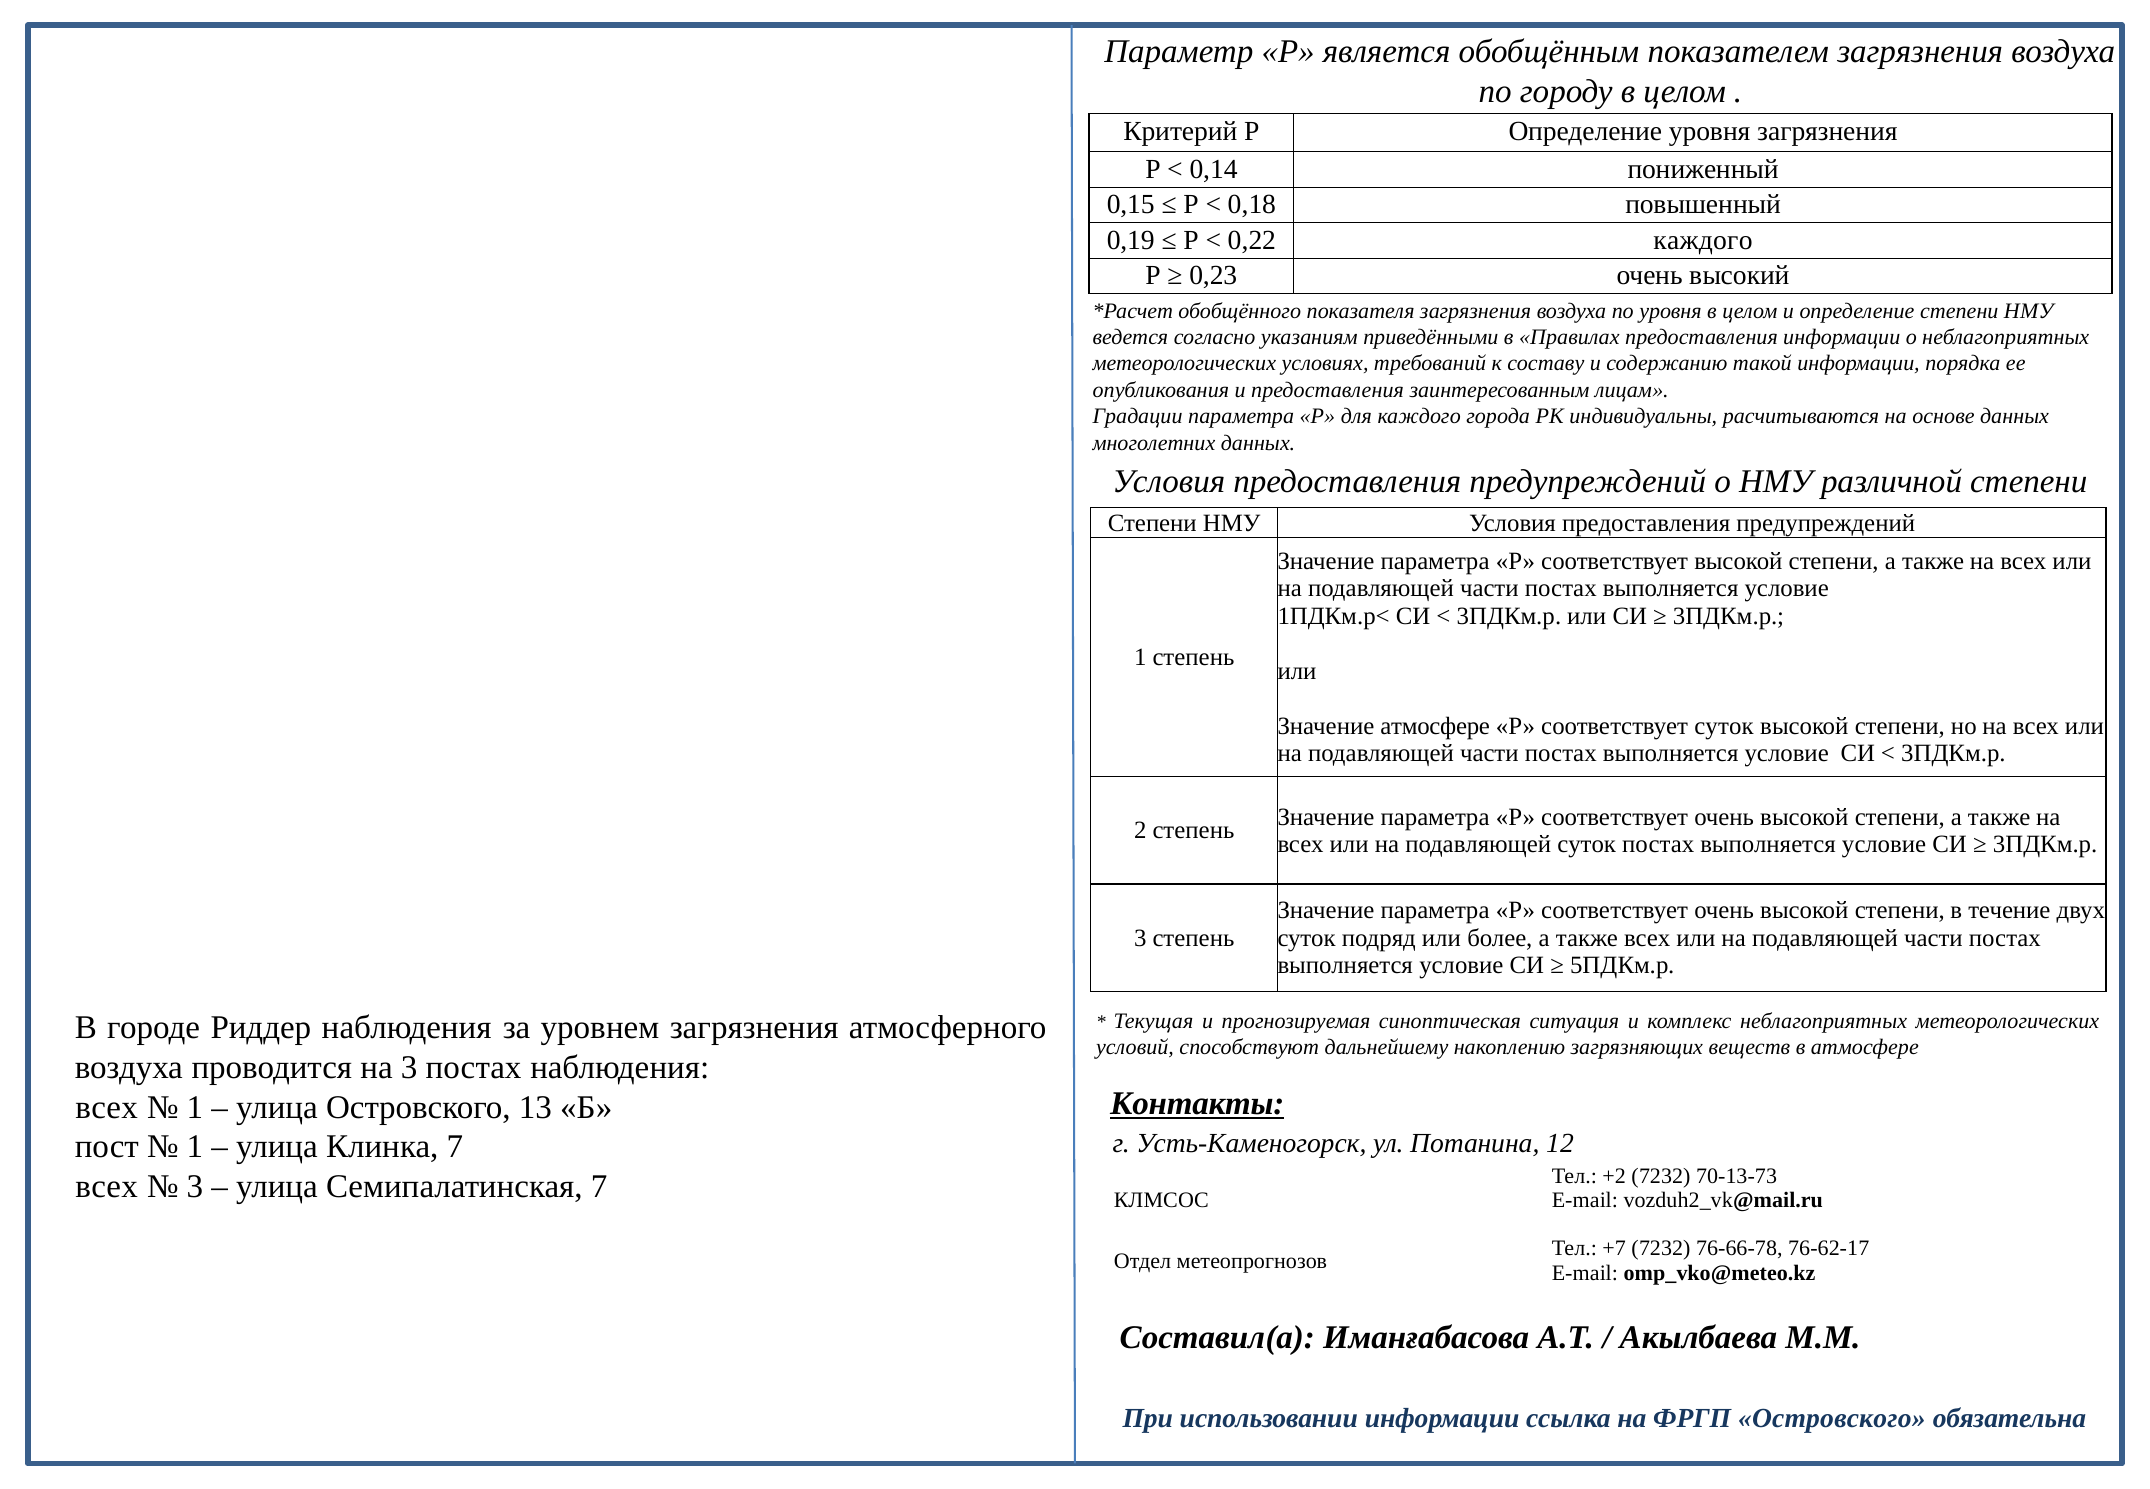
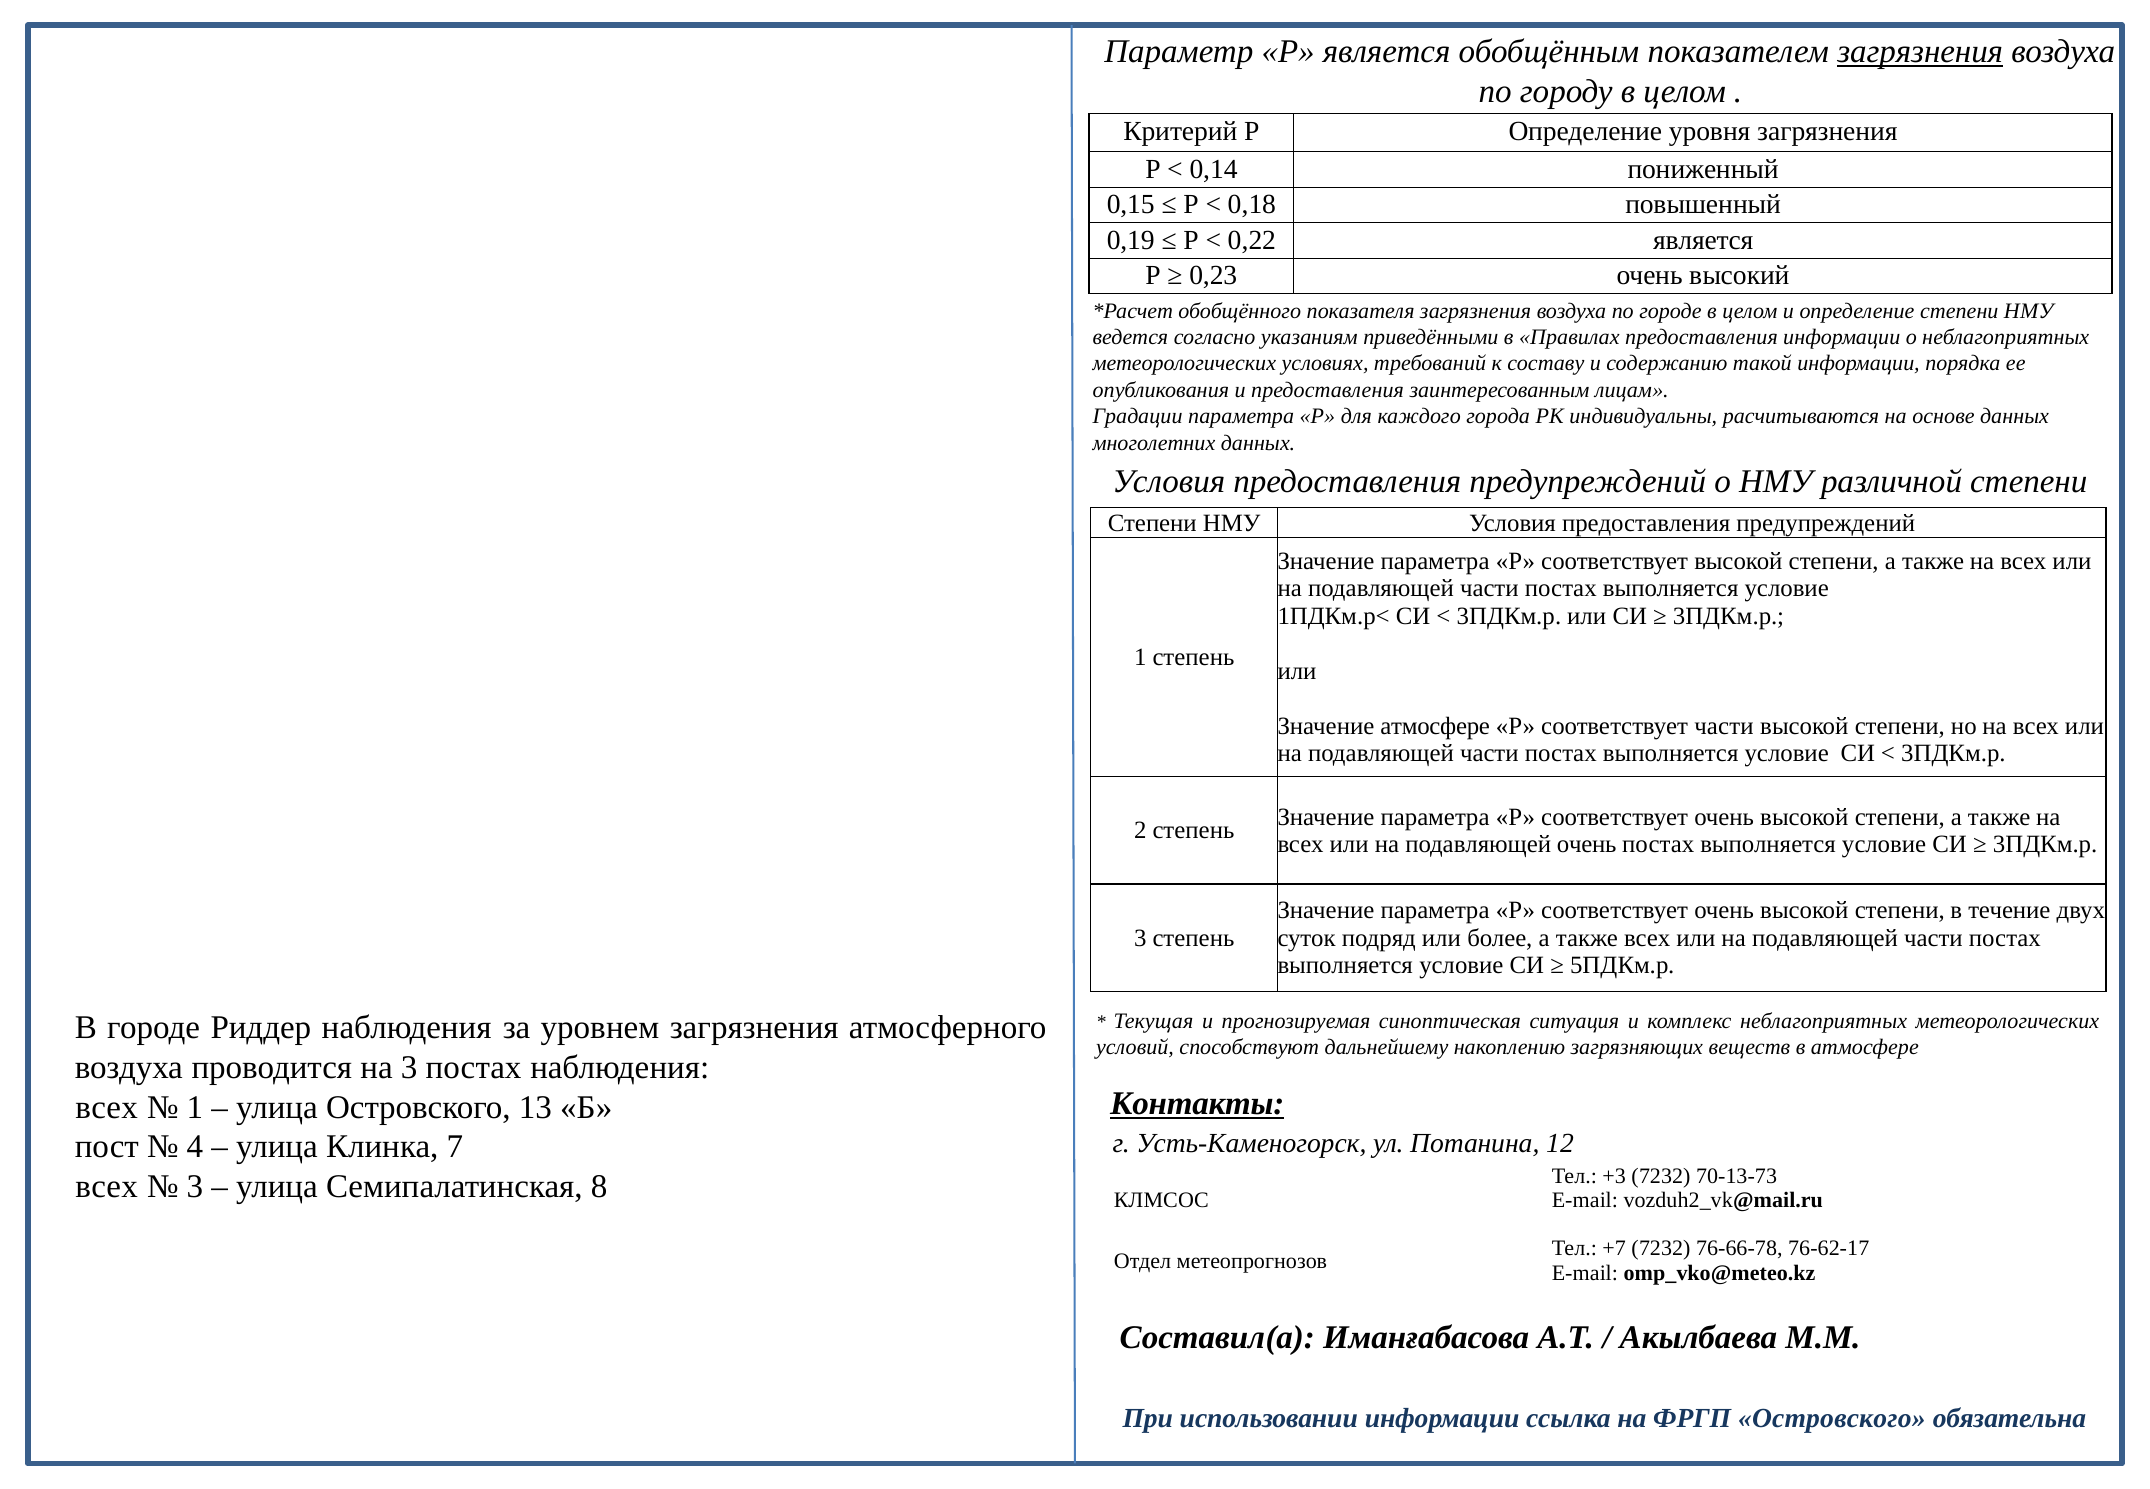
загрязнения underline: none -> present (1920, 52)
0,22 каждого: каждого -> является (1703, 240)
по уровня: уровня -> городе (1670, 311)
соответствует суток: суток -> части (1724, 726)
подавляющей суток: суток -> очень (1587, 844)
1: 1 -> 4 (195, 1147)
+2: +2 -> +3 (1614, 1175)
Семипалатинская 7: 7 -> 8 (599, 1186)
